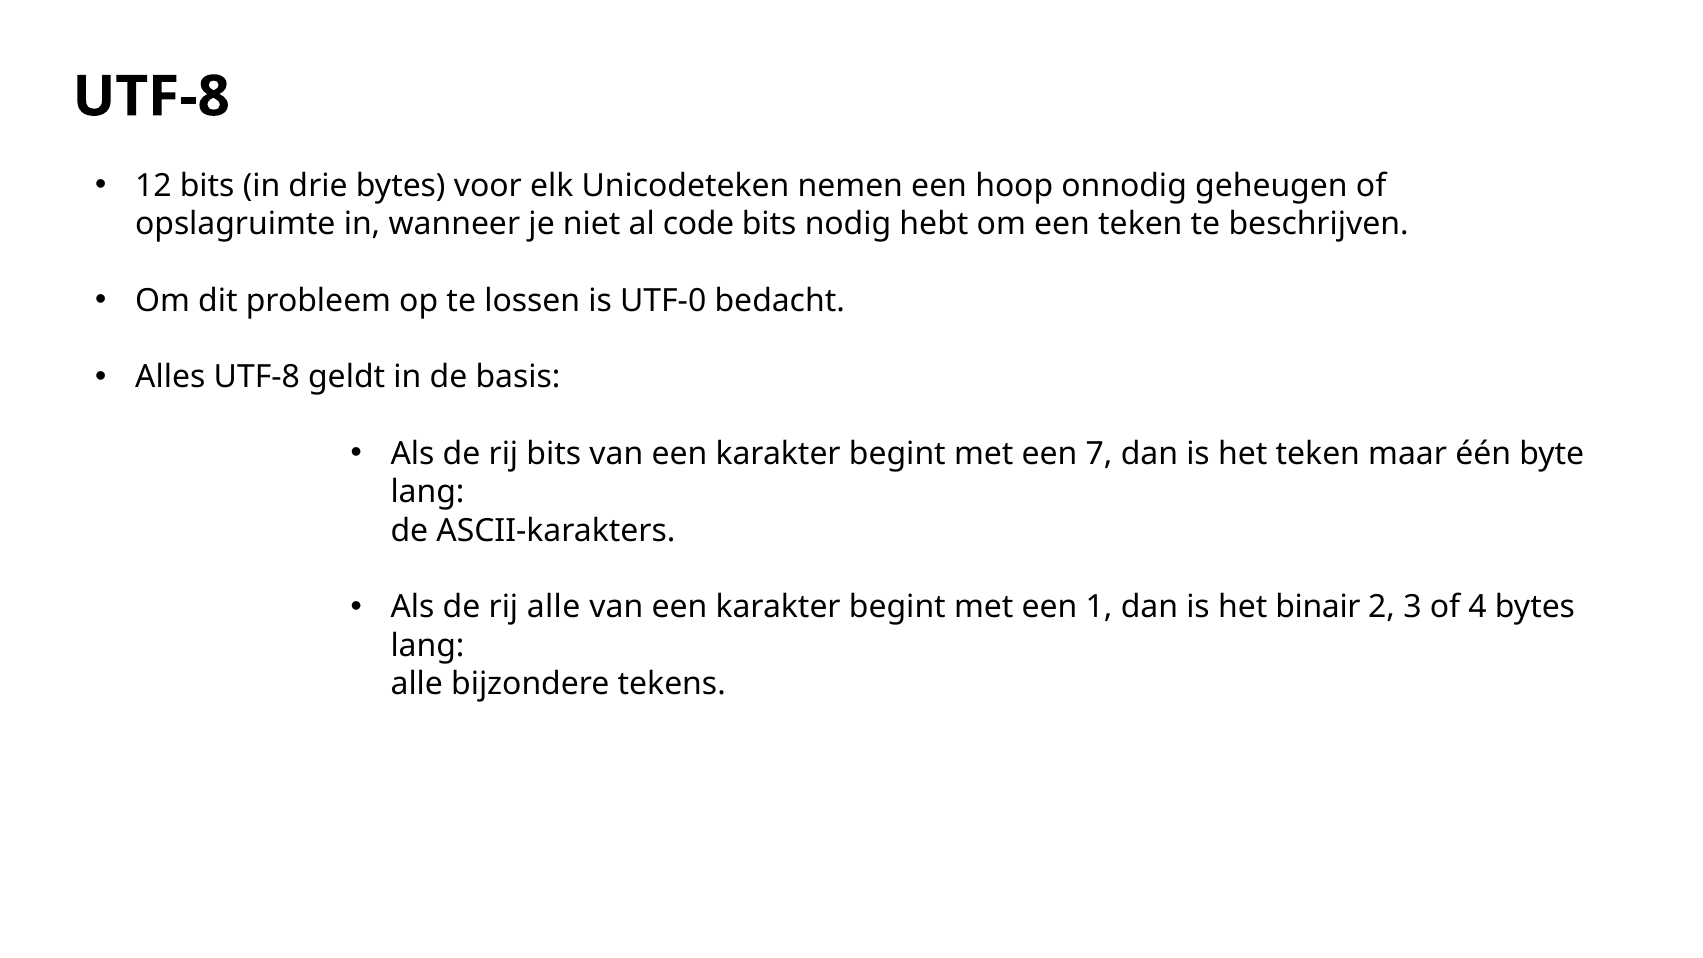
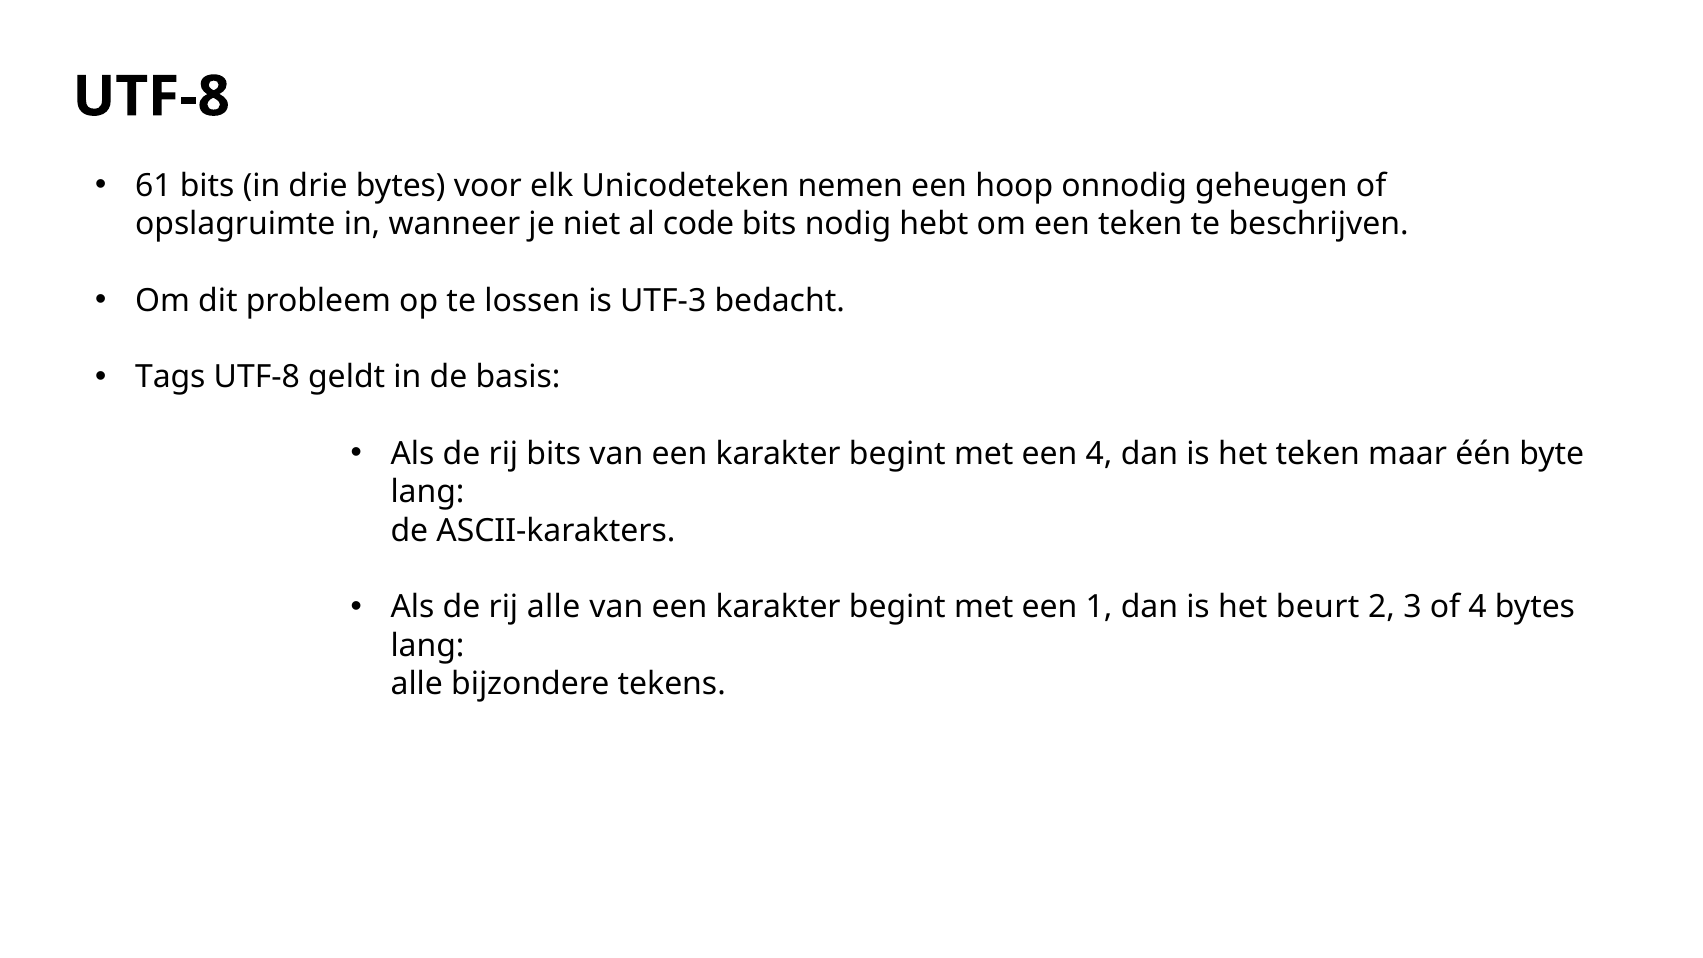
12: 12 -> 61 (153, 186)
UTF-0: UTF-0 -> UTF-3 (663, 301)
Alles: Alles -> Tags (170, 377)
een 7: 7 -> 4 (1099, 454)
binair: binair -> beurt (1318, 607)
